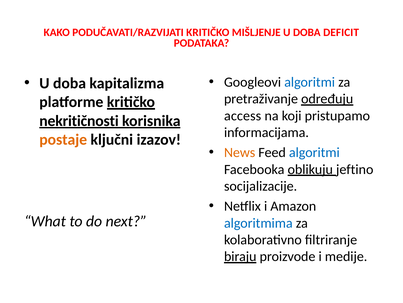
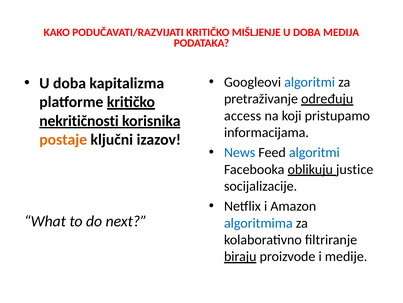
DEFICIT: DEFICIT -> MEDIJA (341, 32)
News colour: orange -> blue (240, 152)
jeftino: jeftino -> justice (355, 169)
